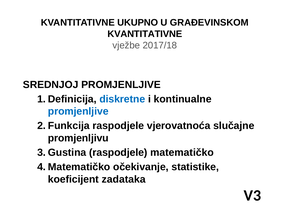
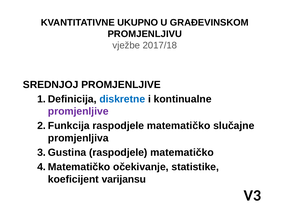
KVANTITATIVNE: KVANTITATIVNE -> PROMJENLJIVU (145, 34)
promjenljive colour: blue -> purple (78, 111)
vjerovatnoća: vjerovatnoća -> matematičko (179, 126)
promjenljivu: promjenljivu -> promjenljiva (78, 138)
zadataka: zadataka -> varijansu (124, 179)
